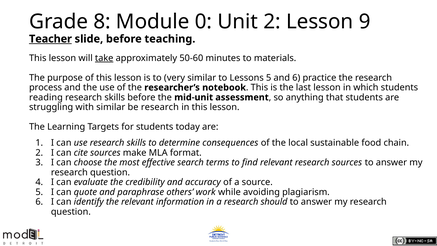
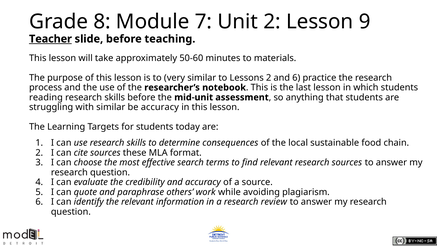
0: 0 -> 7 (203, 22)
take underline: present -> none (104, 58)
Lessons 5: 5 -> 2 (269, 78)
be research: research -> accuracy (160, 107)
make: make -> these (135, 153)
should: should -> review (274, 202)
